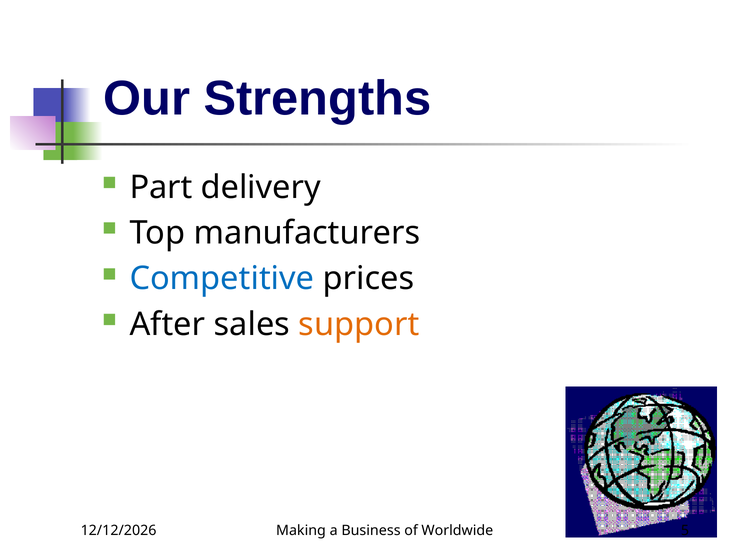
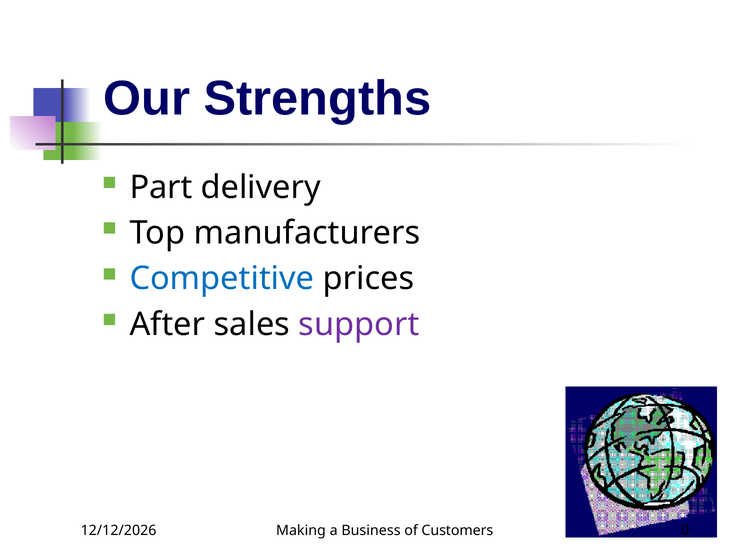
support colour: orange -> purple (359, 324)
Worldwide: Worldwide -> Customers (457, 530)
5: 5 -> 0 (685, 530)
